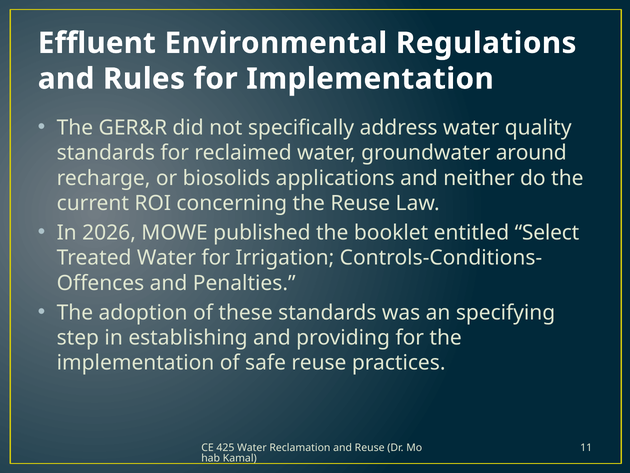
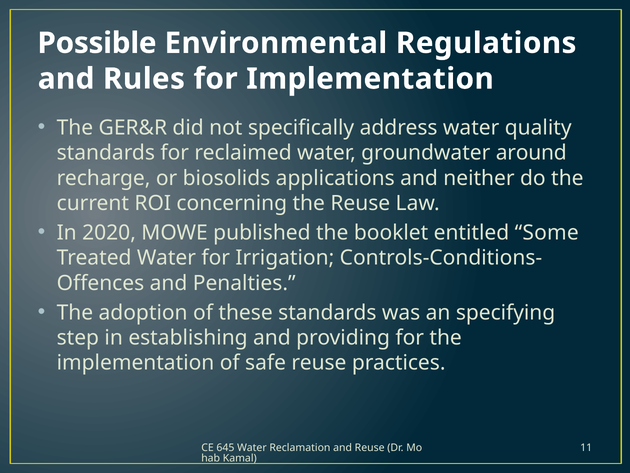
Effluent: Effluent -> Possible (97, 43)
2026: 2026 -> 2020 (109, 232)
Select: Select -> Some (547, 232)
425: 425 -> 645 (225, 447)
